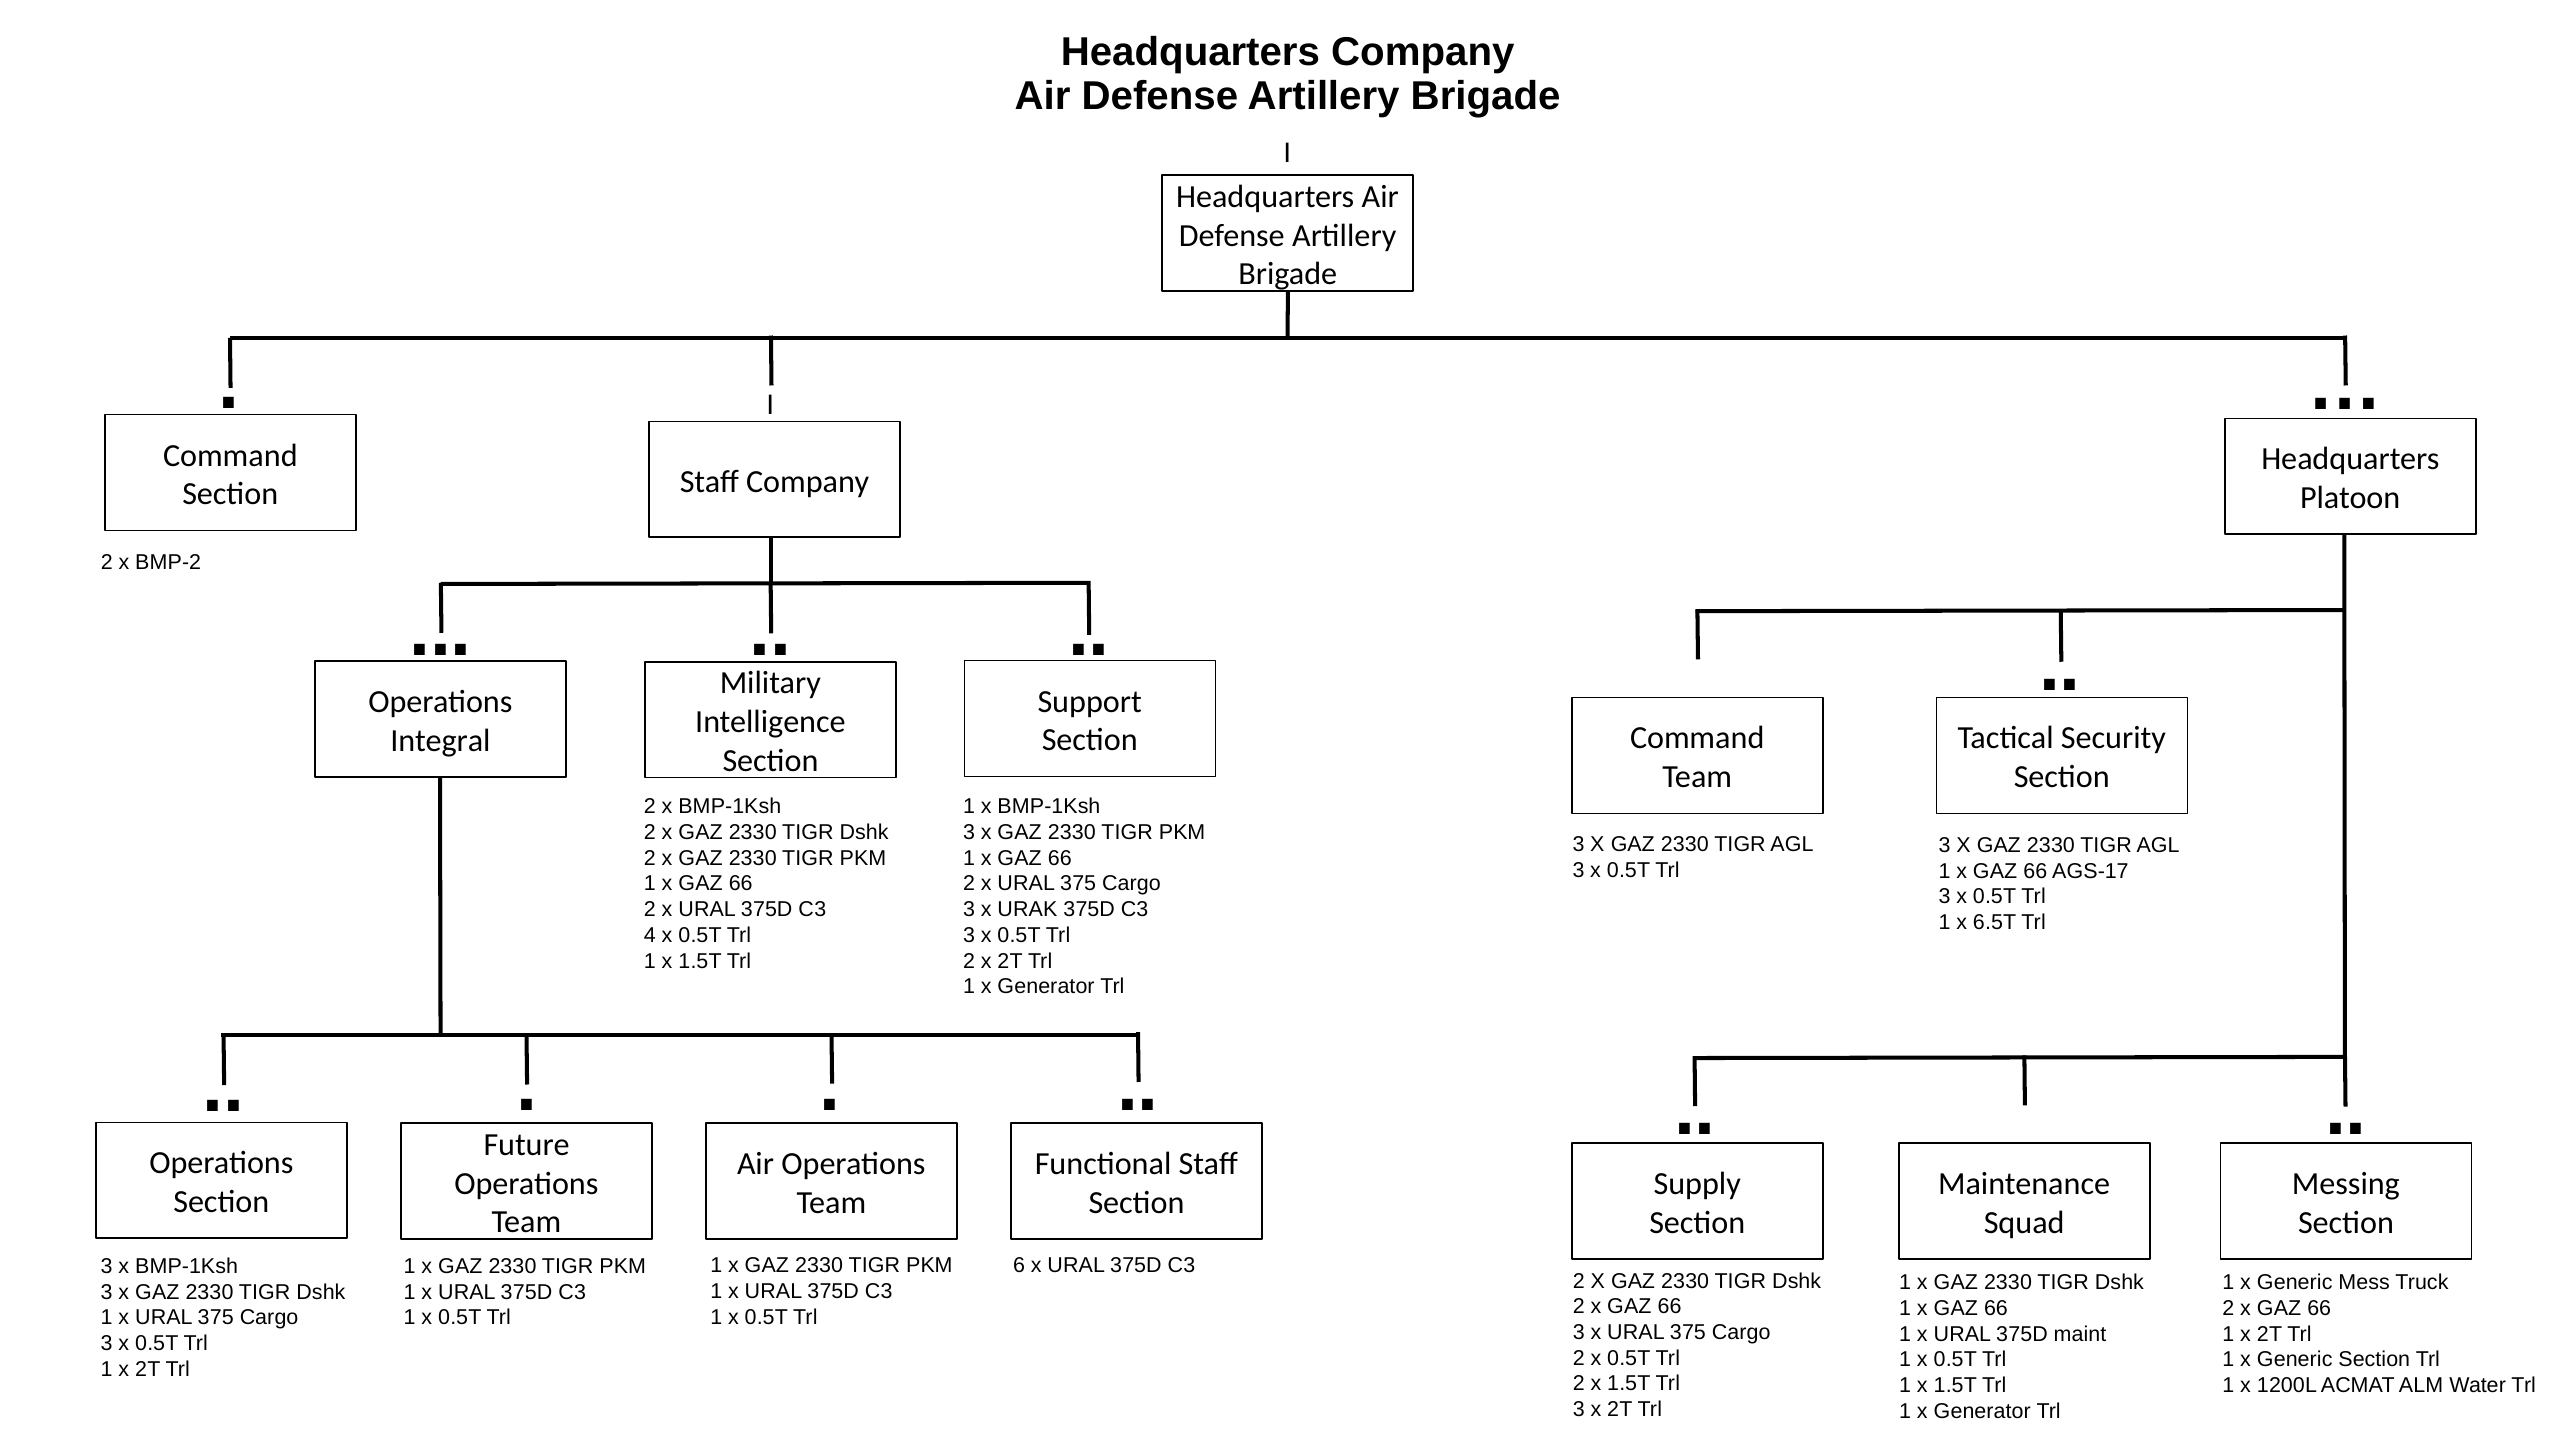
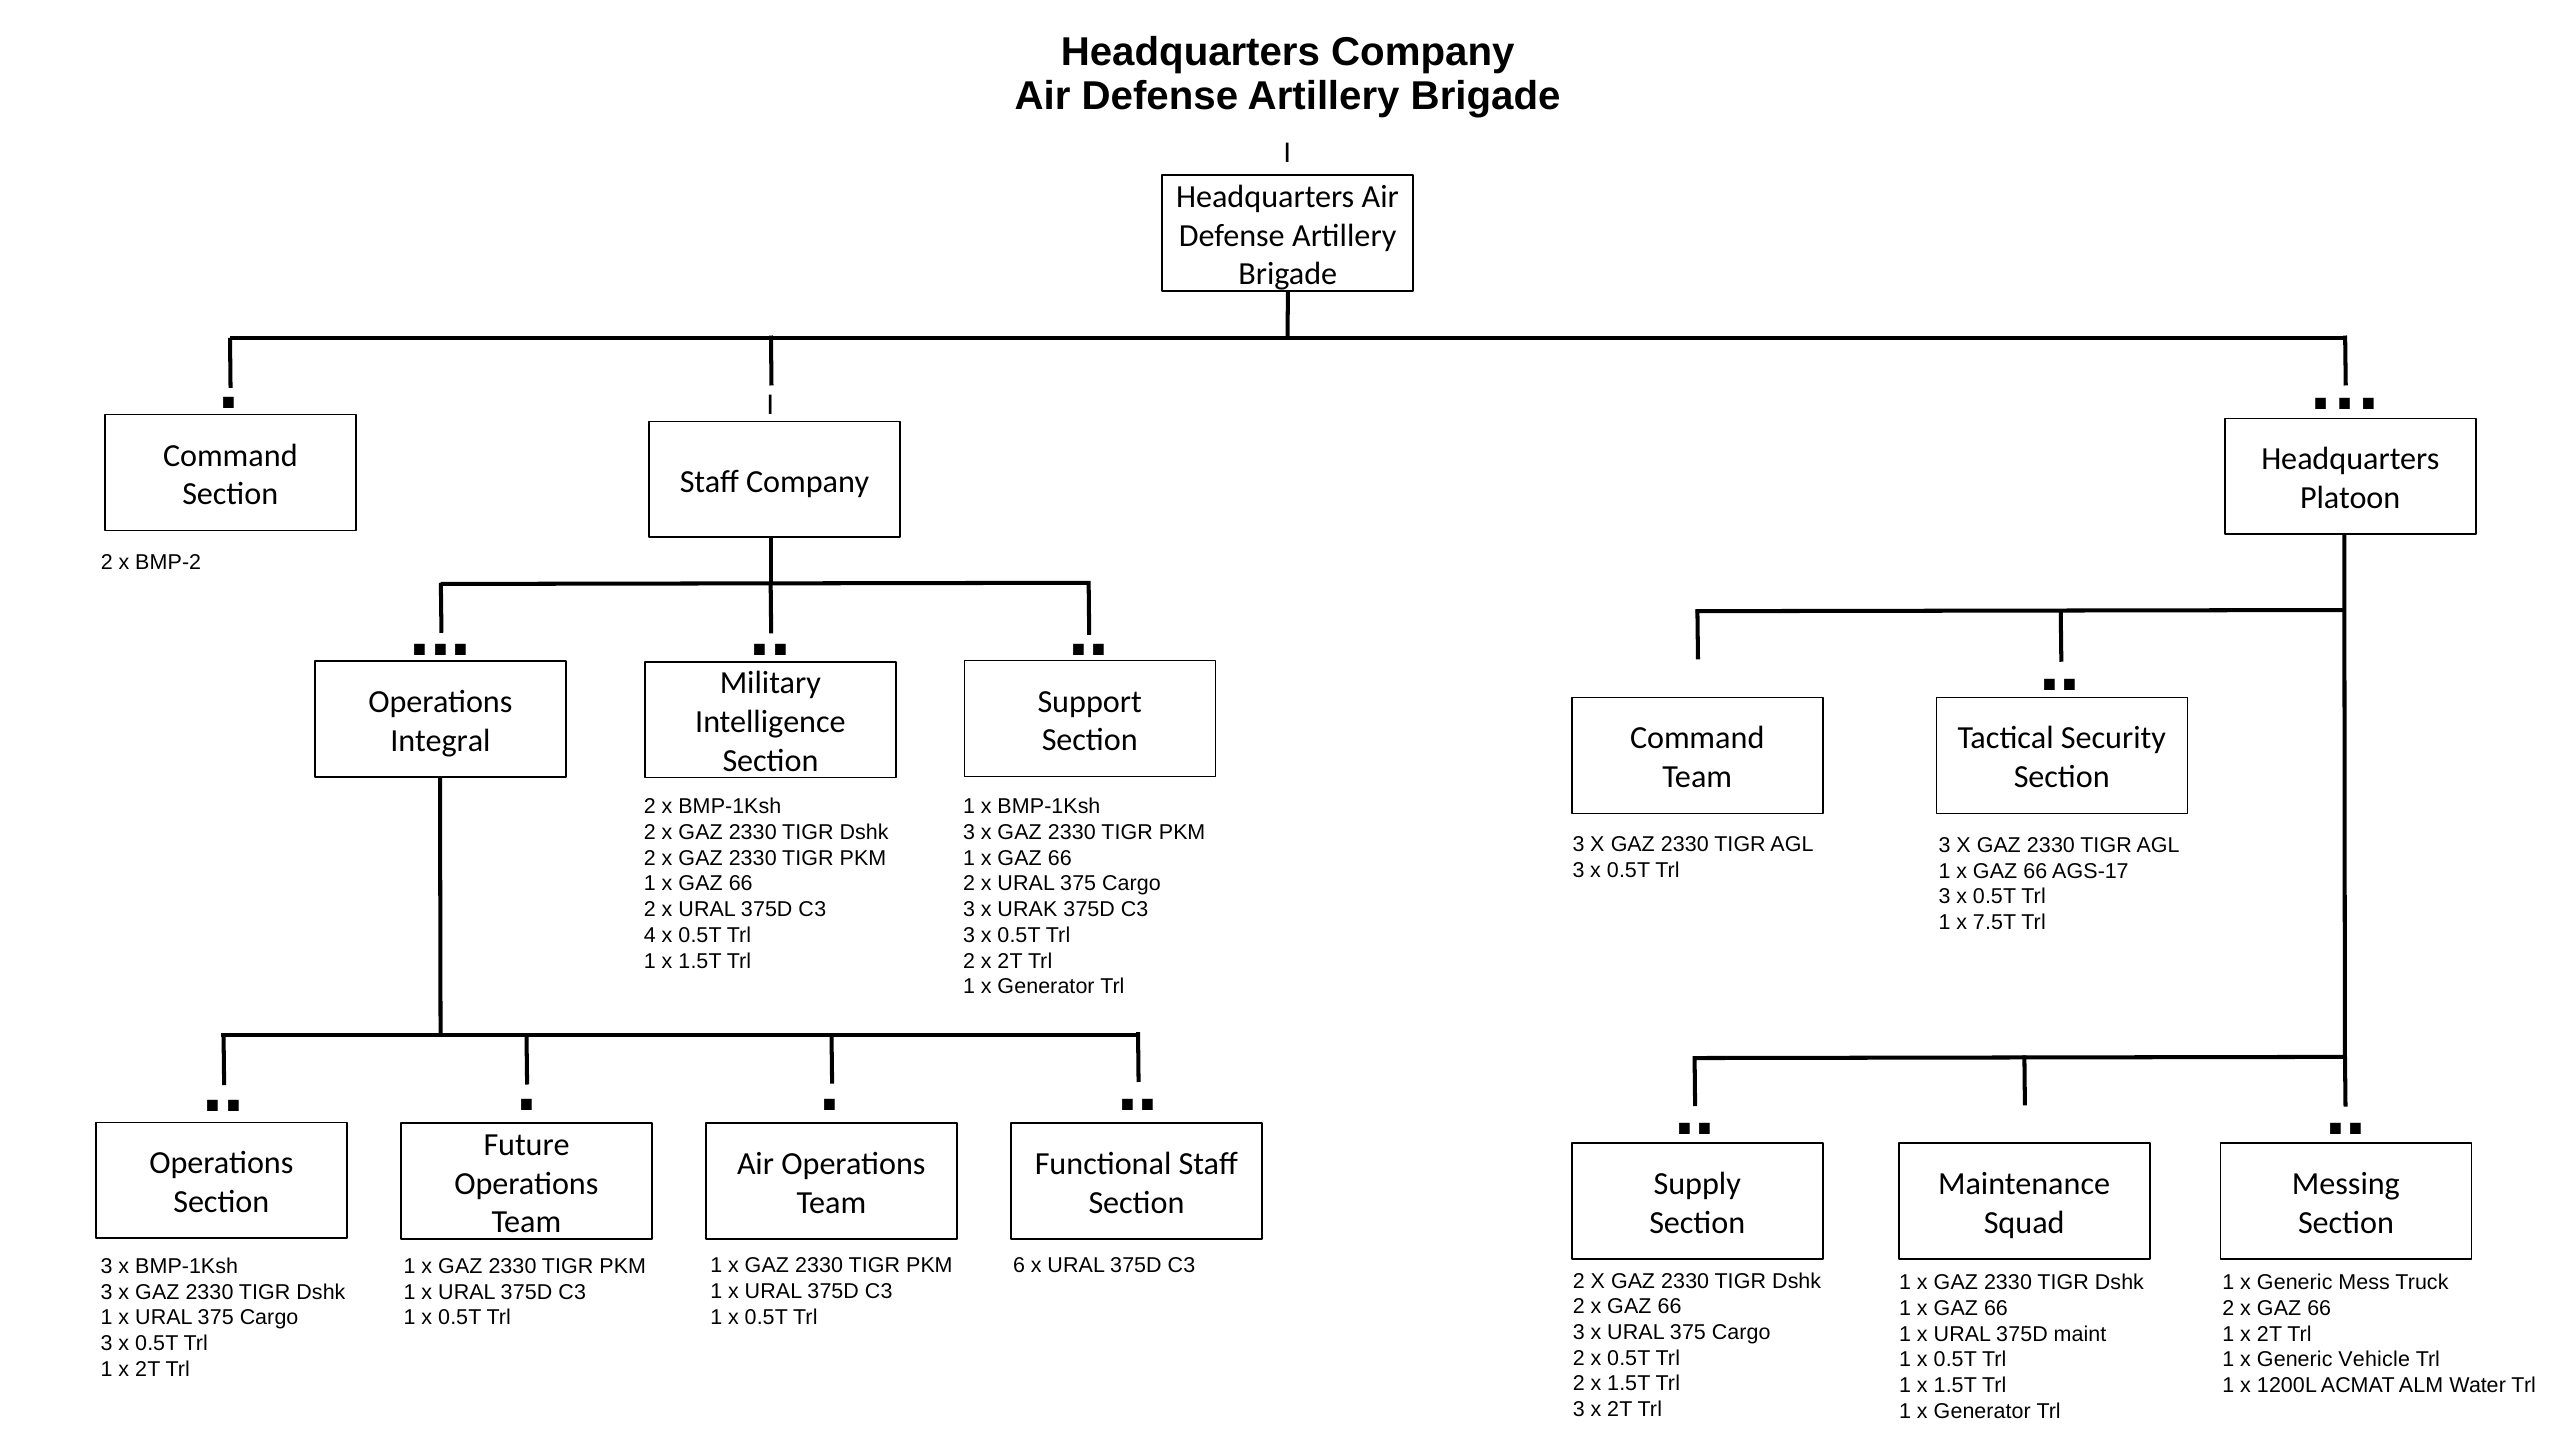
6.5T: 6.5T -> 7.5T (1995, 923)
Generic Section: Section -> Vehicle (2374, 1360)
